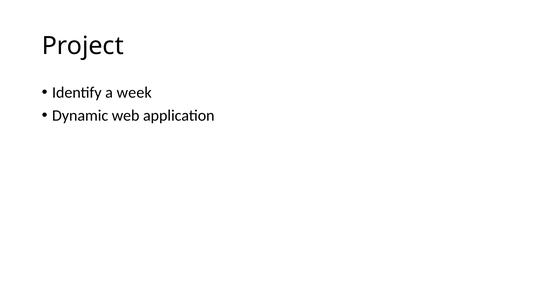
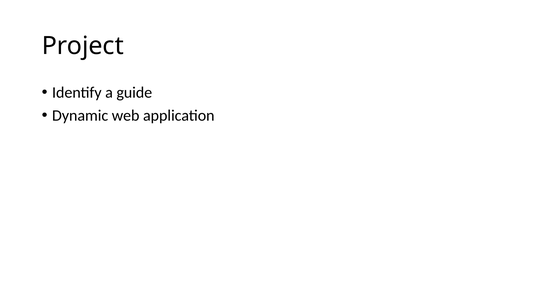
week: week -> guide (134, 93)
